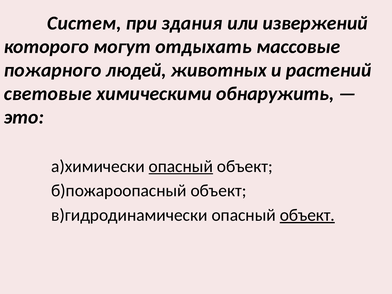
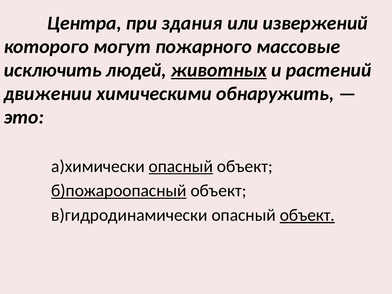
Систем: Систем -> Центра (84, 23)
отдыхать: отдыхать -> пожарного (204, 47)
пожарного: пожарного -> исключить (53, 70)
животных underline: none -> present (219, 70)
световые: световые -> движении (48, 94)
б)пожароопасный underline: none -> present (119, 191)
